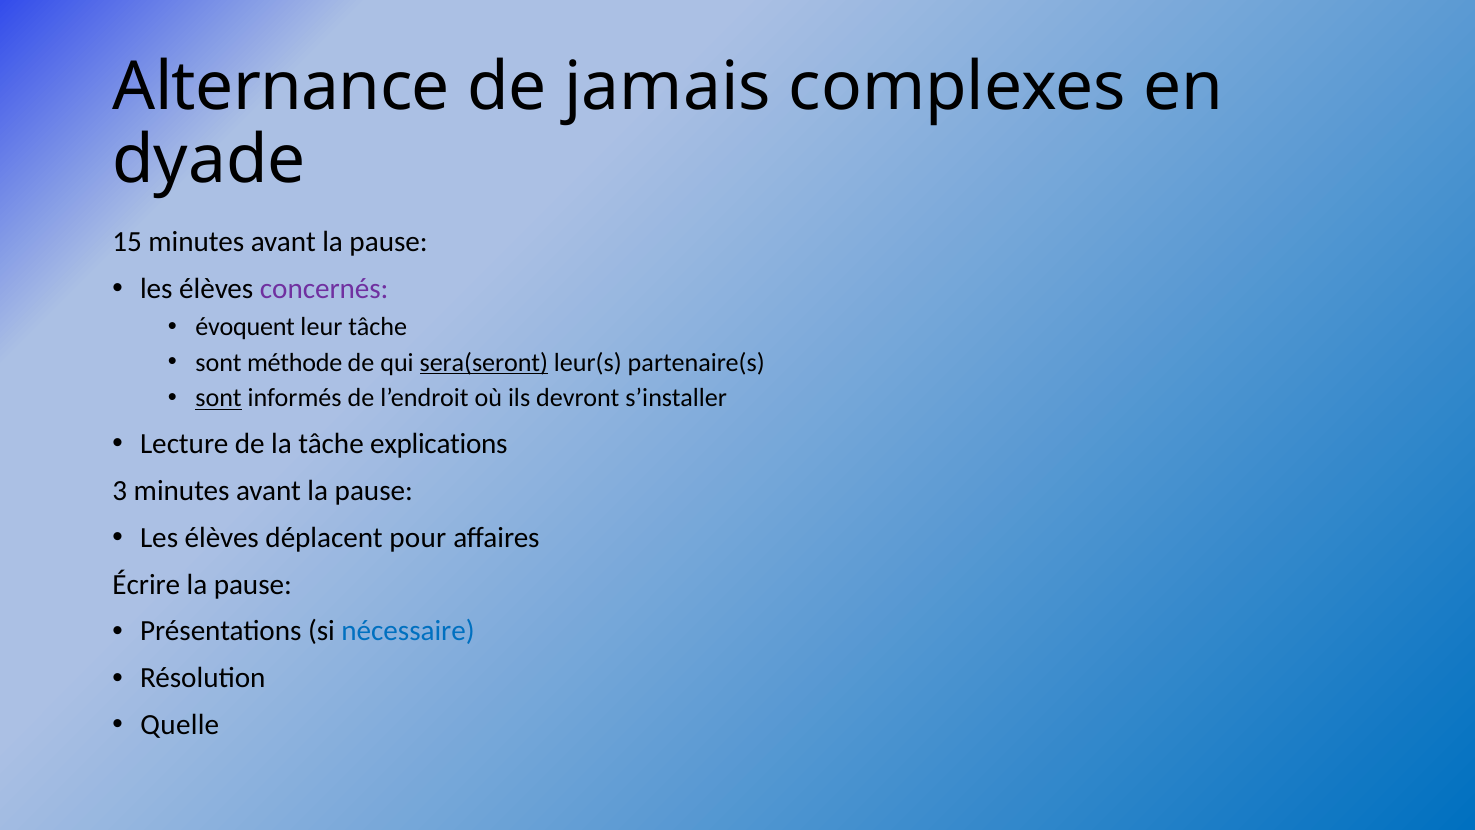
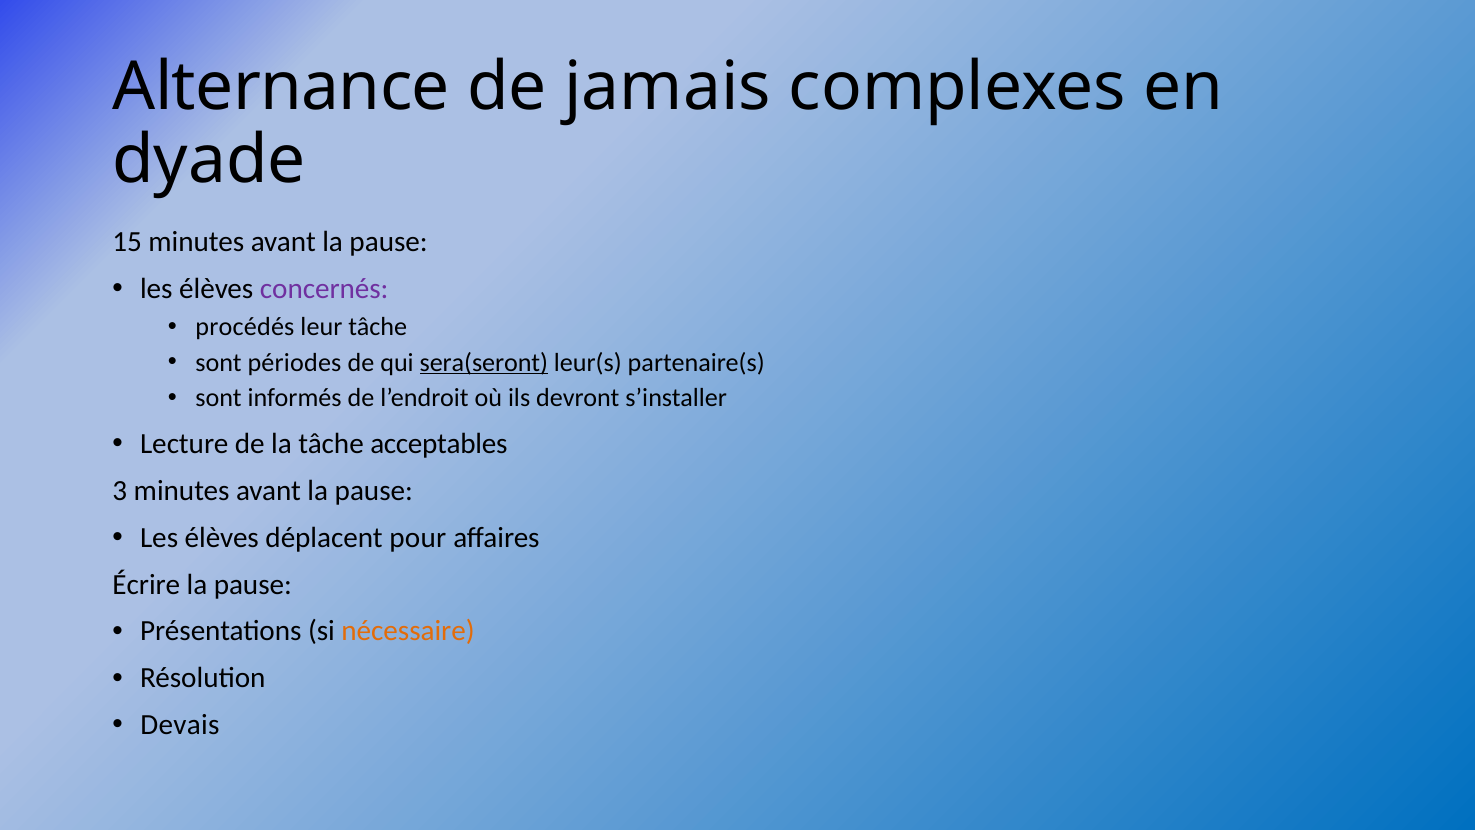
évoquent: évoquent -> procédés (245, 326)
méthode: méthode -> périodes (295, 362)
sont underline: present -> none (219, 398)
explications: explications -> acceptables (439, 443)
nécessaire colour: blue -> orange (408, 631)
Quelle: Quelle -> Devais (180, 725)
